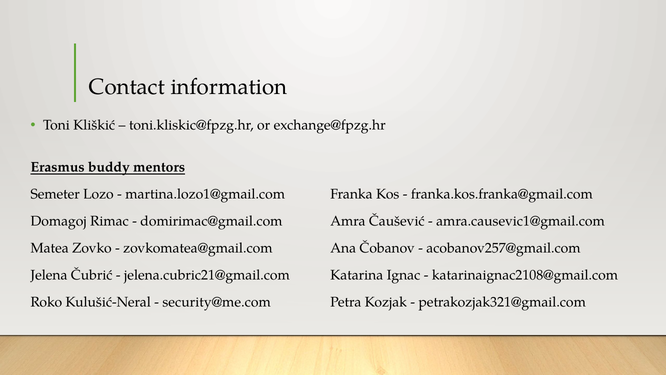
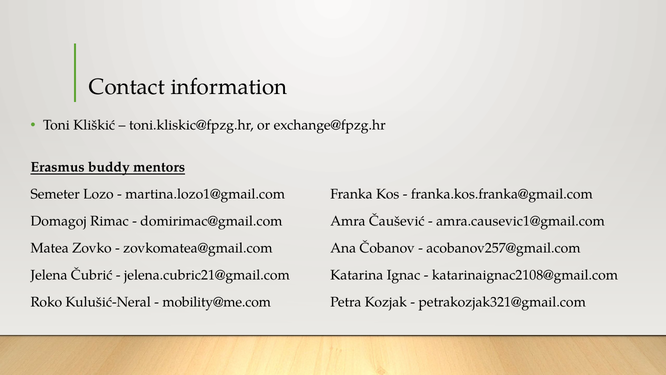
security@me.com: security@me.com -> mobility@me.com (217, 302)
